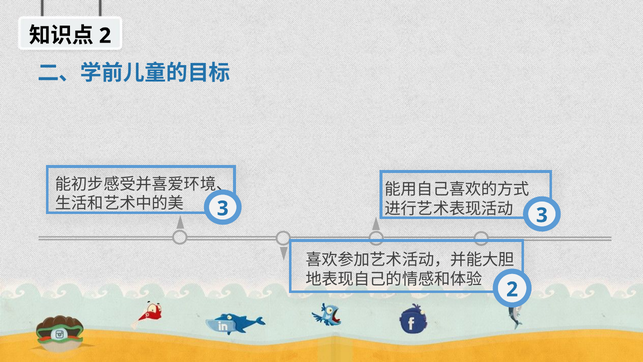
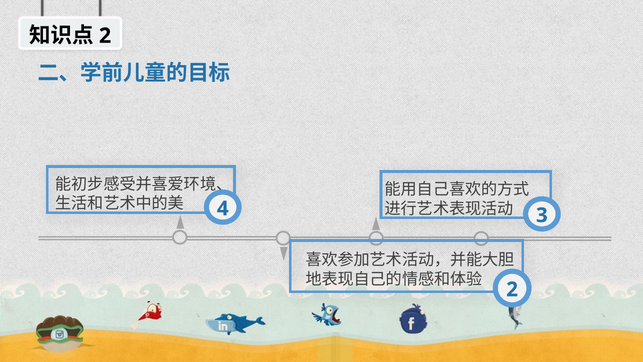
3: 3 -> 4 (223, 208)
